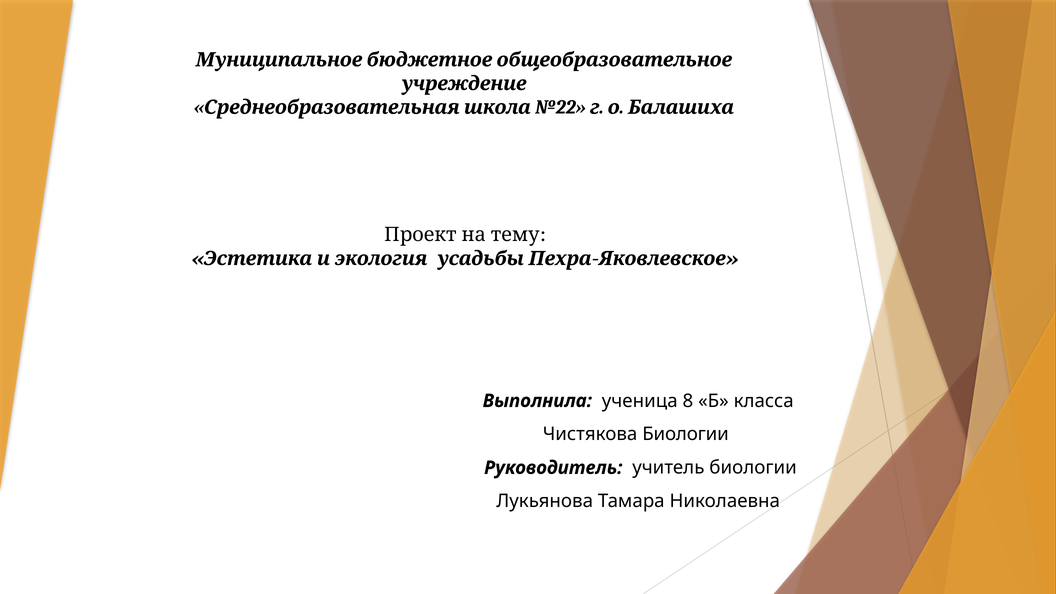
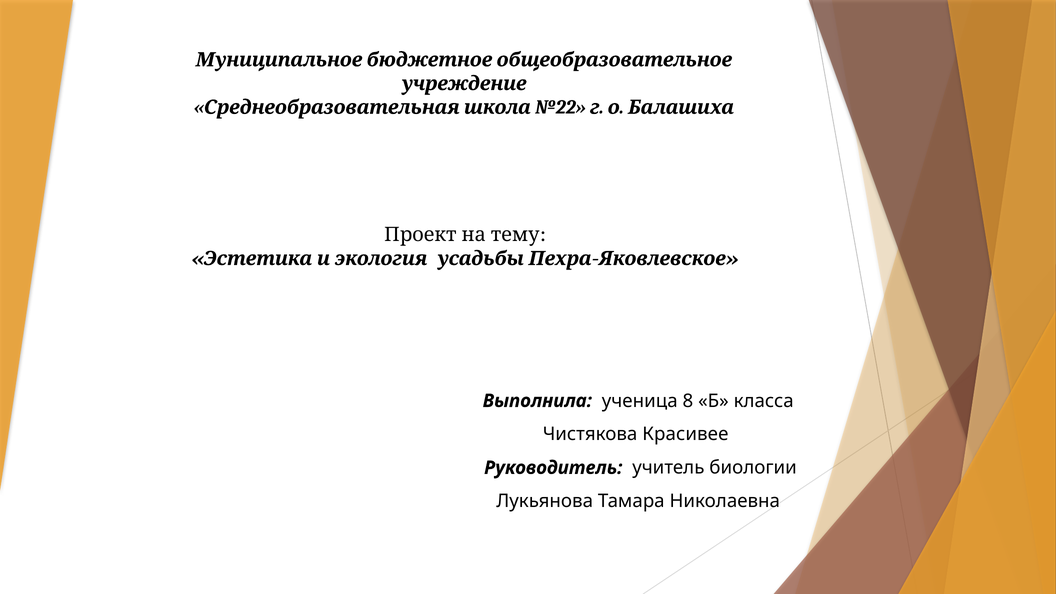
Чистякова Биологии: Биологии -> Красивее (685, 434)
